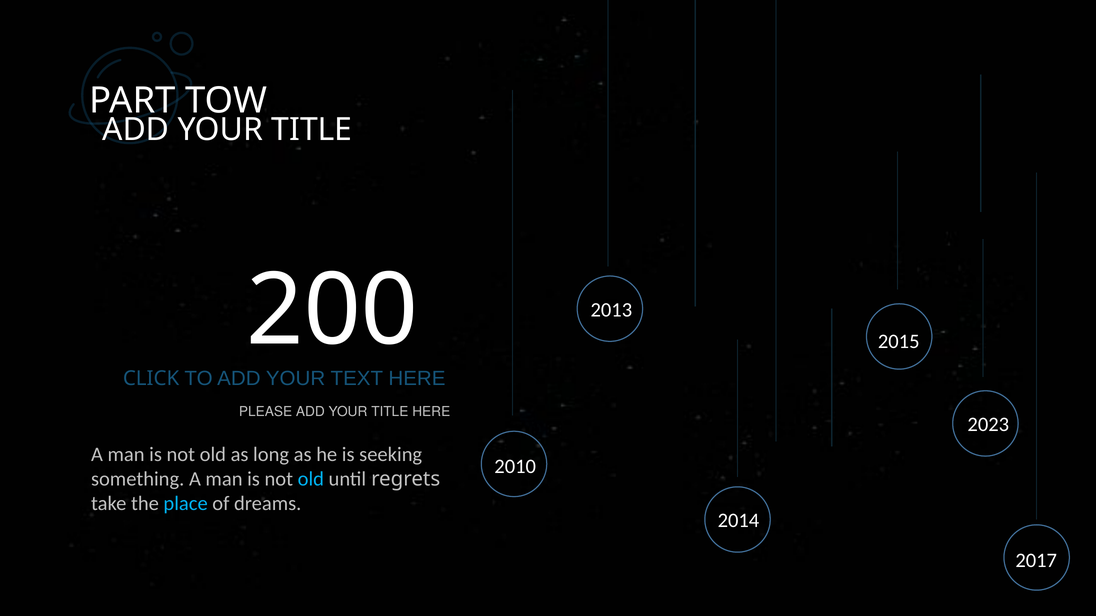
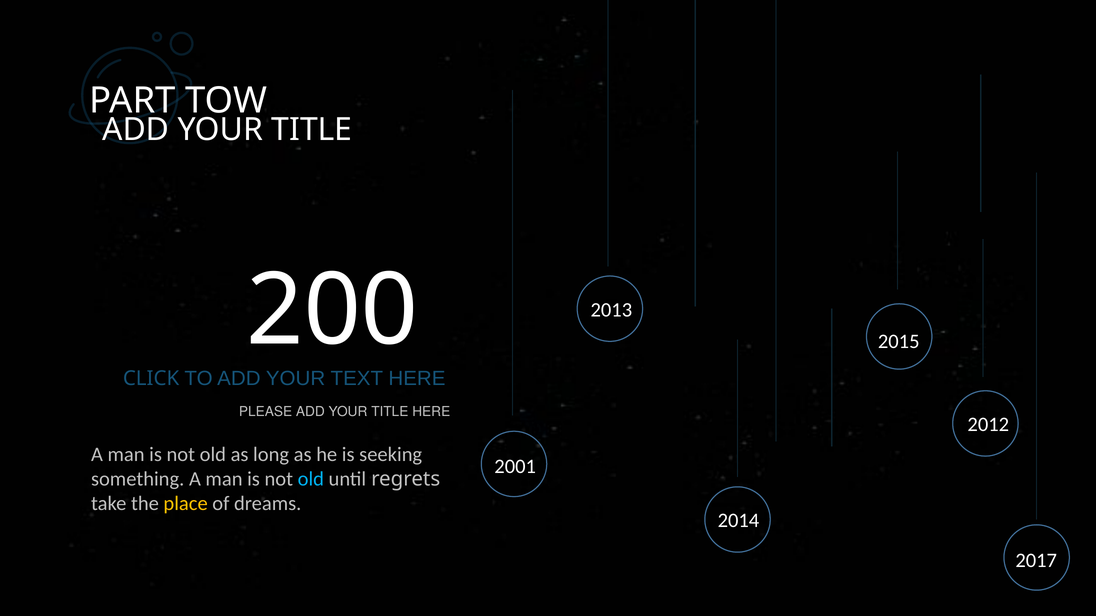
2023: 2023 -> 2012 (988, 425)
2010: 2010 -> 2001 (515, 467)
place colour: light blue -> yellow (186, 504)
